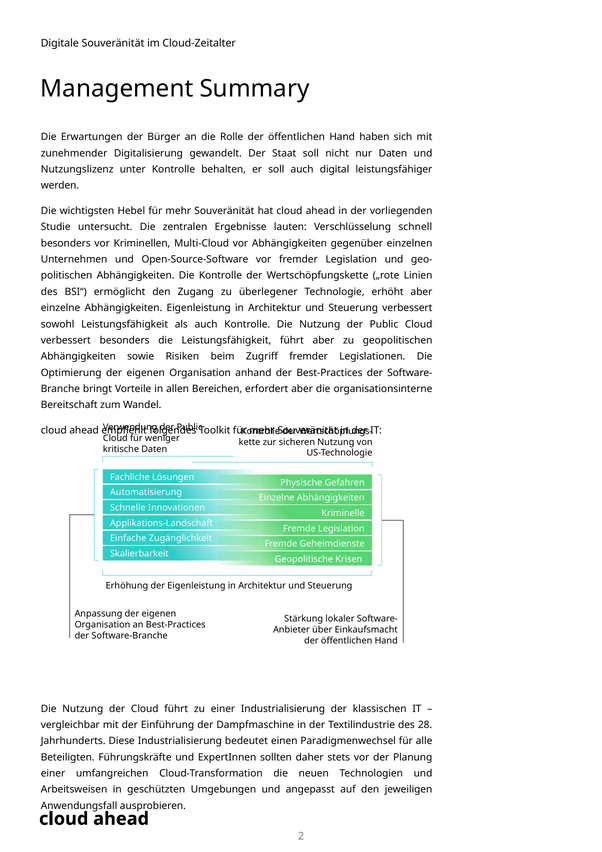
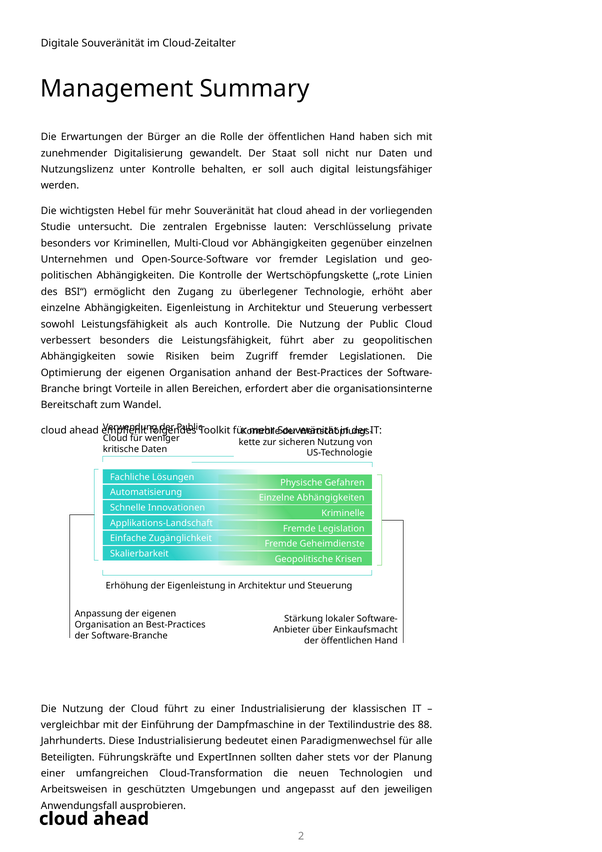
schnell: schnell -> private (415, 227)
28: 28 -> 88 (425, 724)
